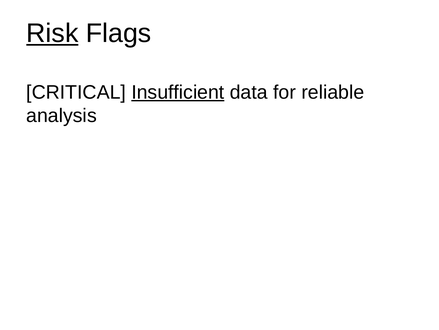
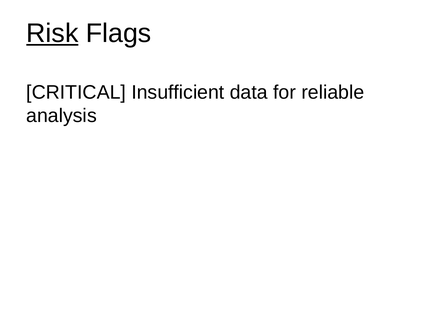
Insufficient underline: present -> none (178, 92)
